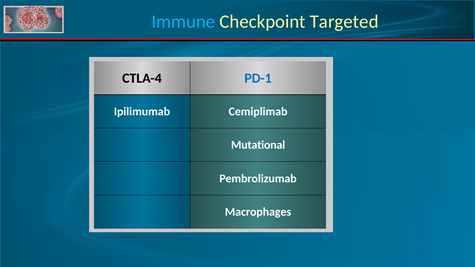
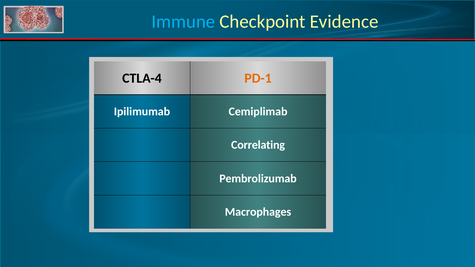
Targeted: Targeted -> Evidence (344, 22)
PD-1 colour: blue -> orange (258, 78)
Mutational: Mutational -> Correlating (258, 145)
